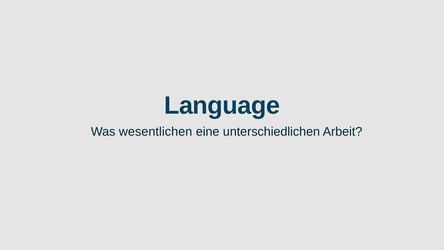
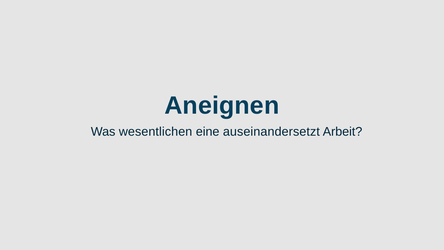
Language: Language -> Aneignen (222, 105)
unterschiedlichen: unterschiedlichen -> auseinandersetzt (271, 132)
